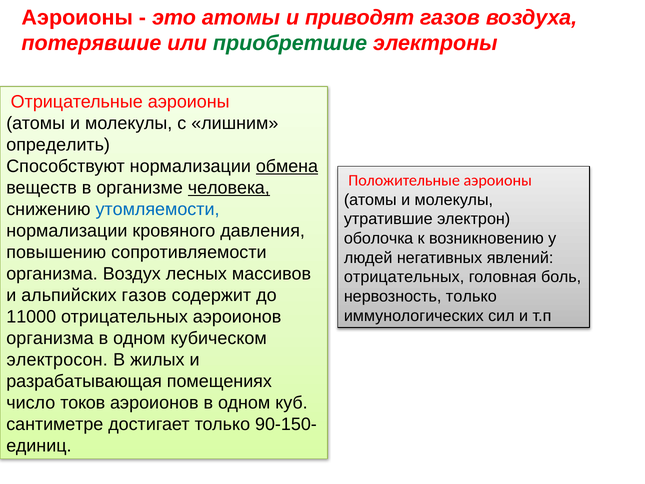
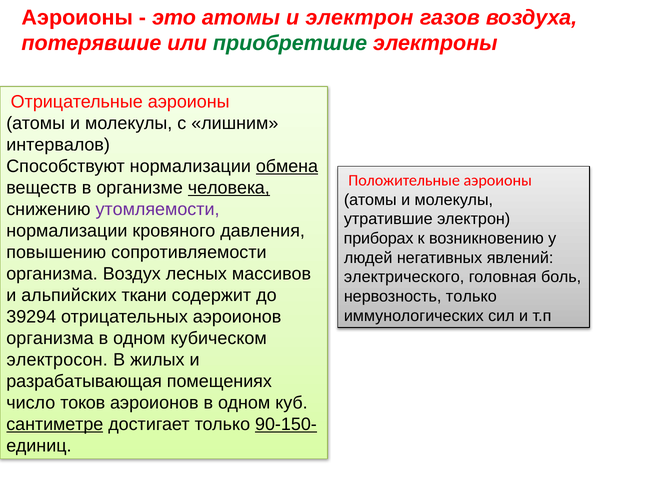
и приводят: приводят -> электрон (359, 18)
определить: определить -> интервалов (58, 145)
утомляемости colour: blue -> purple (158, 209)
оболочка: оболочка -> приборах (379, 238)
отрицательных: отрицательных -> электрического (404, 277)
альпийских газов: газов -> ткани (144, 295)
11000: 11000 -> 39294 (31, 317)
сантиметре underline: none -> present (55, 424)
90-150- underline: none -> present (286, 424)
